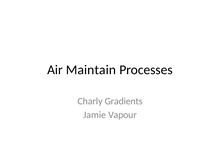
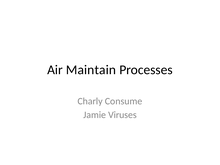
Gradients: Gradients -> Consume (124, 101)
Vapour: Vapour -> Viruses (122, 115)
